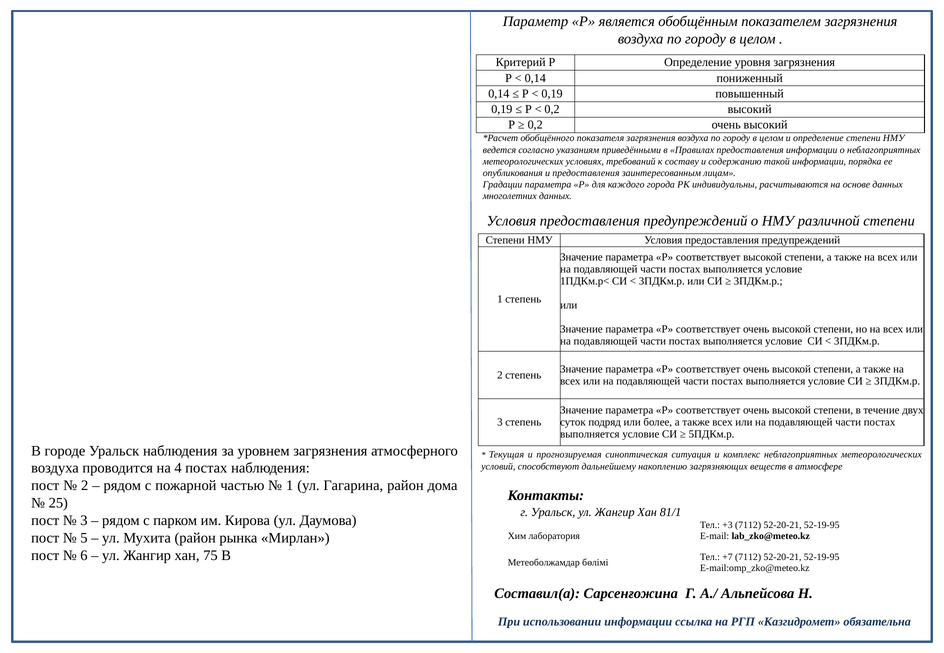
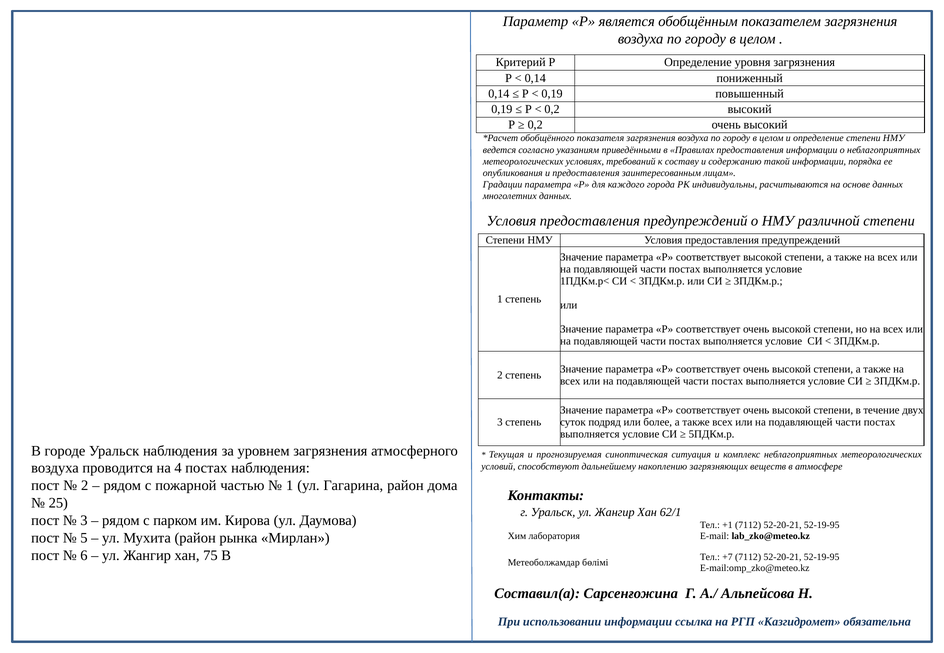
81/1: 81/1 -> 62/1 (671, 513)
+3: +3 -> +1 (727, 526)
